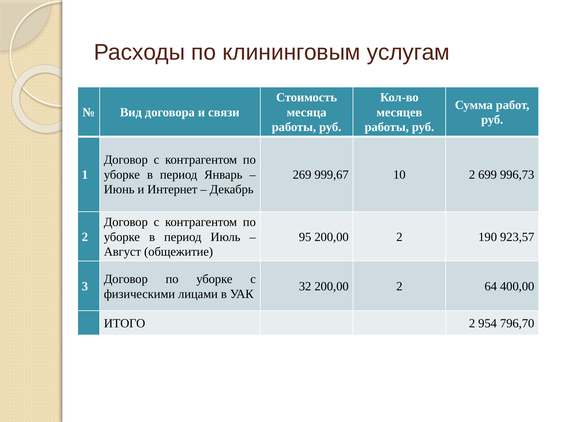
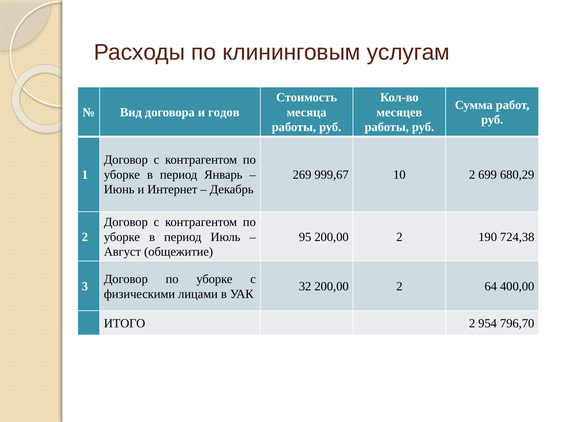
связи: связи -> годов (224, 112)
996,73: 996,73 -> 680,29 (517, 175)
923,57: 923,57 -> 724,38 (517, 237)
